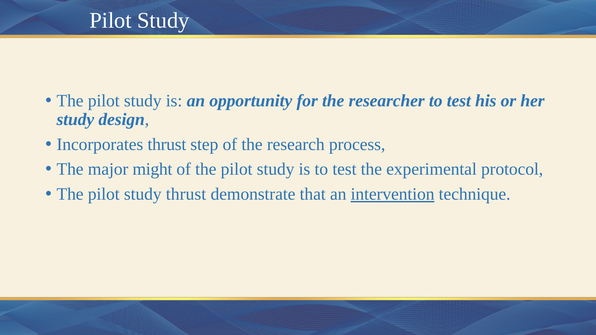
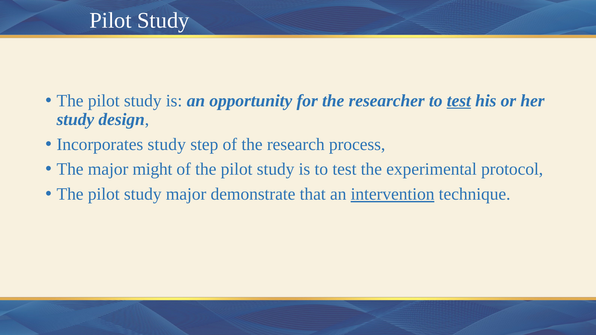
test underline: none -> present (459, 101)
Incorporates thrust: thrust -> study (167, 144)
study thrust: thrust -> major (186, 194)
